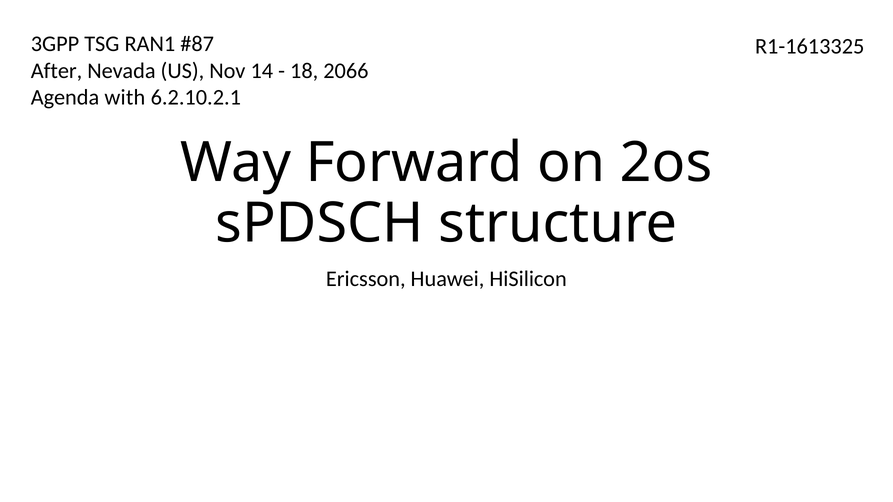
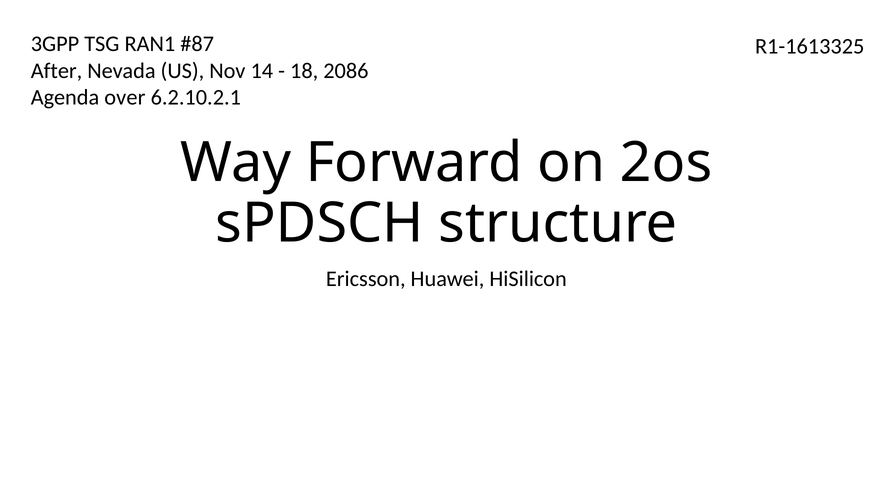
2066: 2066 -> 2086 (346, 71)
with: with -> over (125, 98)
